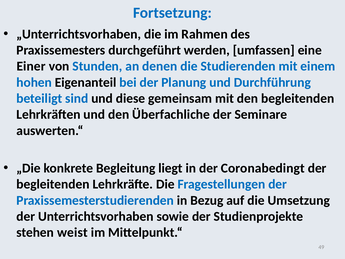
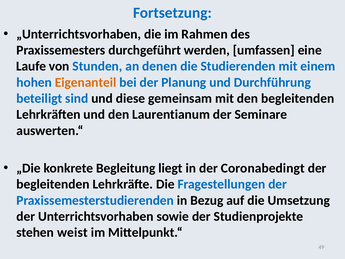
Einer: Einer -> Laufe (31, 66)
Eigenanteil colour: black -> orange (86, 82)
Überfachliche: Überfachliche -> Laurentianum (171, 114)
